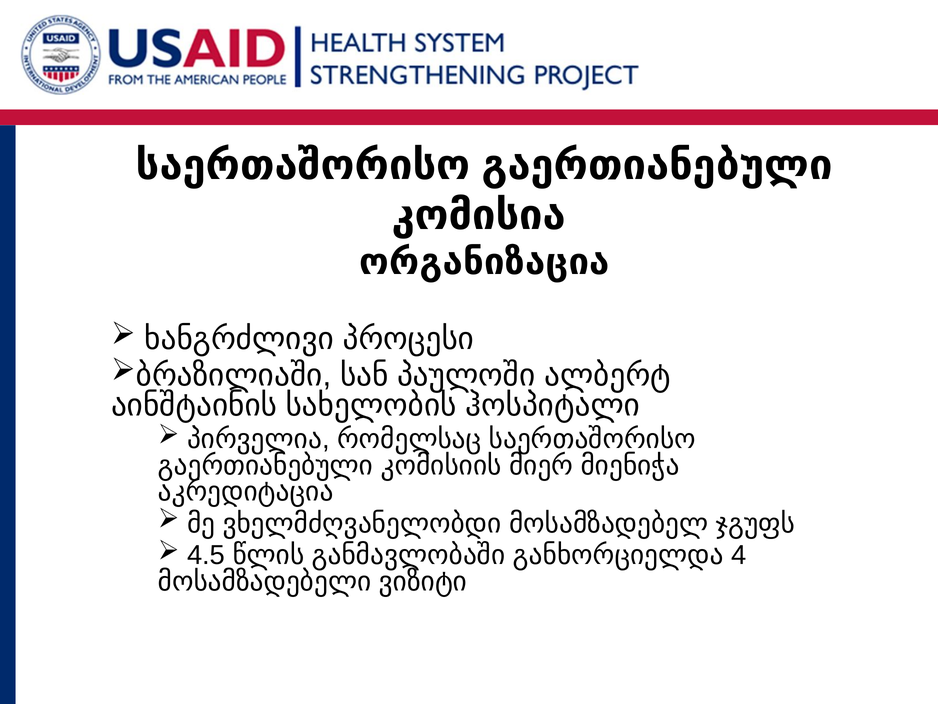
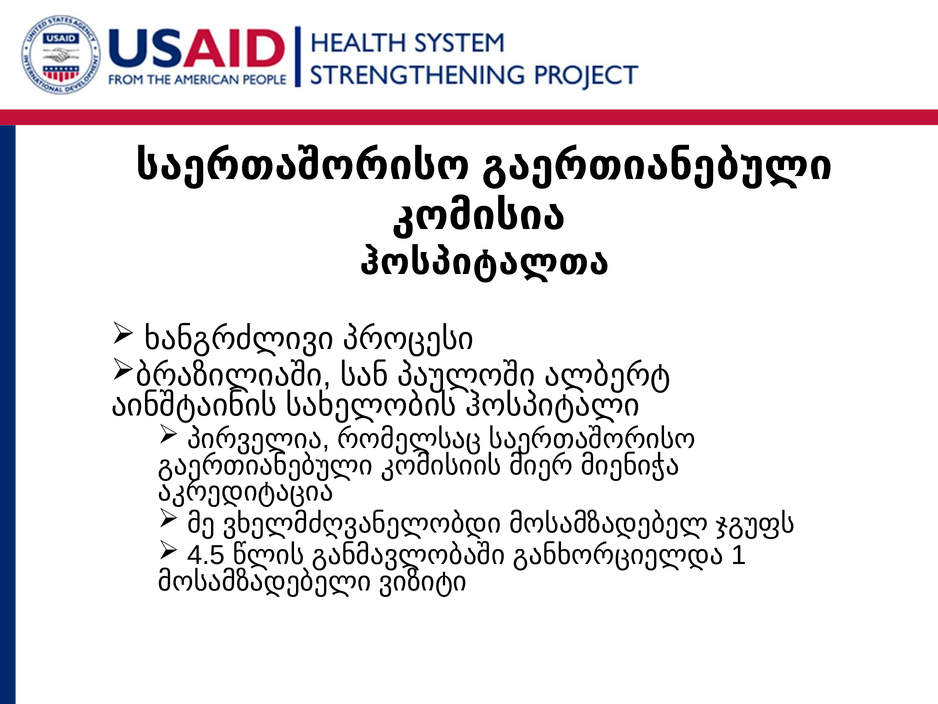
ორგანიზაცია: ორგანიზაცია -> ჰოსპიტალთა (484, 262)
4: 4 -> 1 (739, 555)
